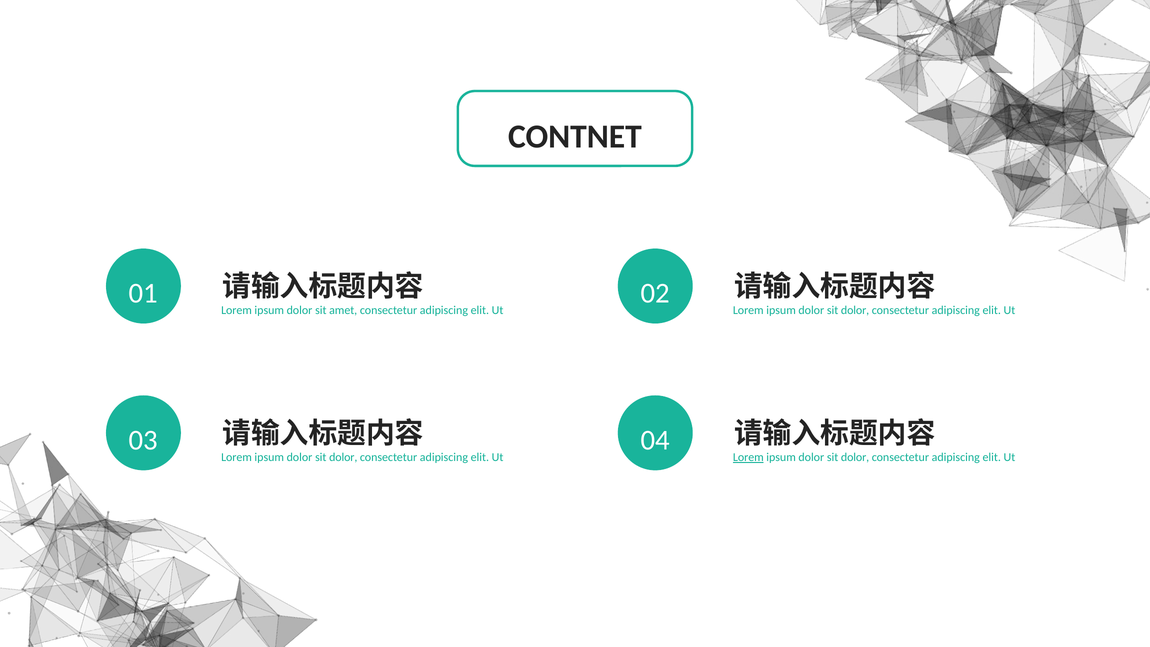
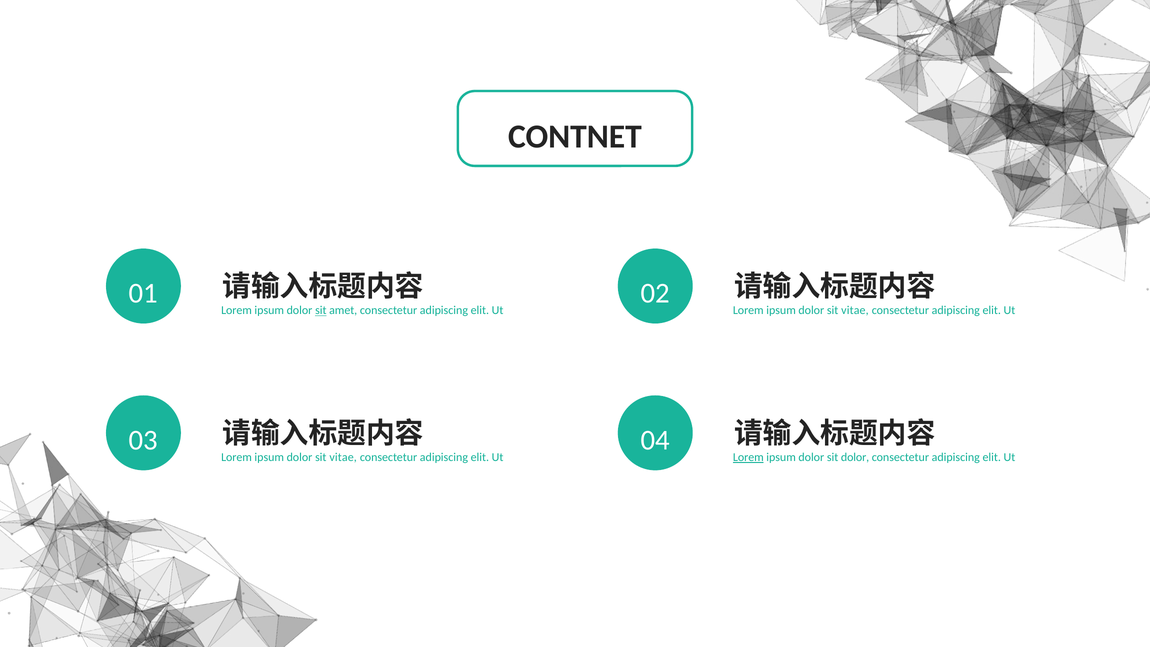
sit underline: none -> present (321, 310)
dolor: dolor -> vitae (855, 310)
dolor: dolor -> vitae (343, 457)
